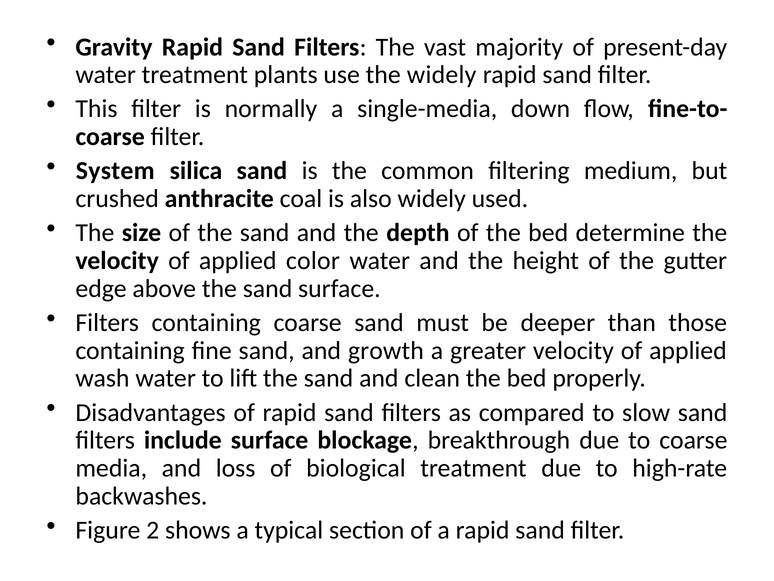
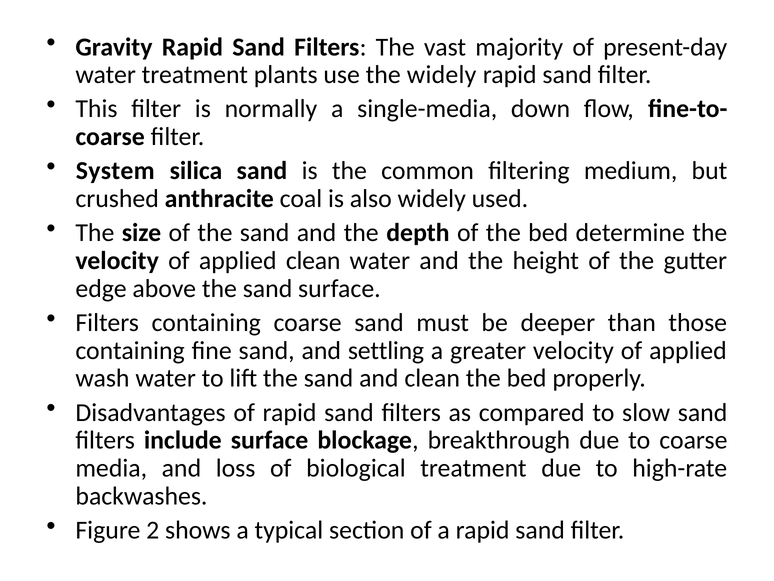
applied color: color -> clean (313, 260)
growth: growth -> settling (386, 350)
